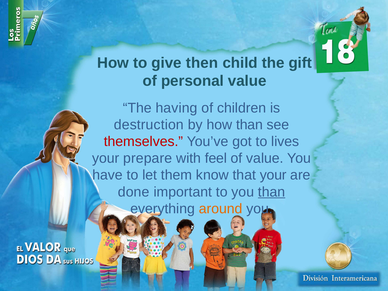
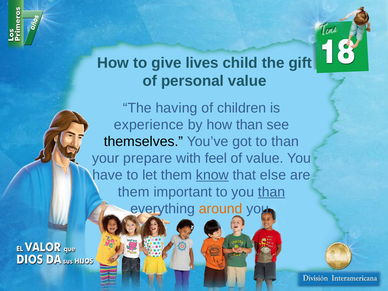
then: then -> lives (202, 63)
destruction: destruction -> experience (149, 125)
themselves colour: red -> black (143, 142)
to lives: lives -> than (285, 142)
know underline: none -> present (212, 175)
that your: your -> else (273, 175)
done: done -> them (134, 192)
